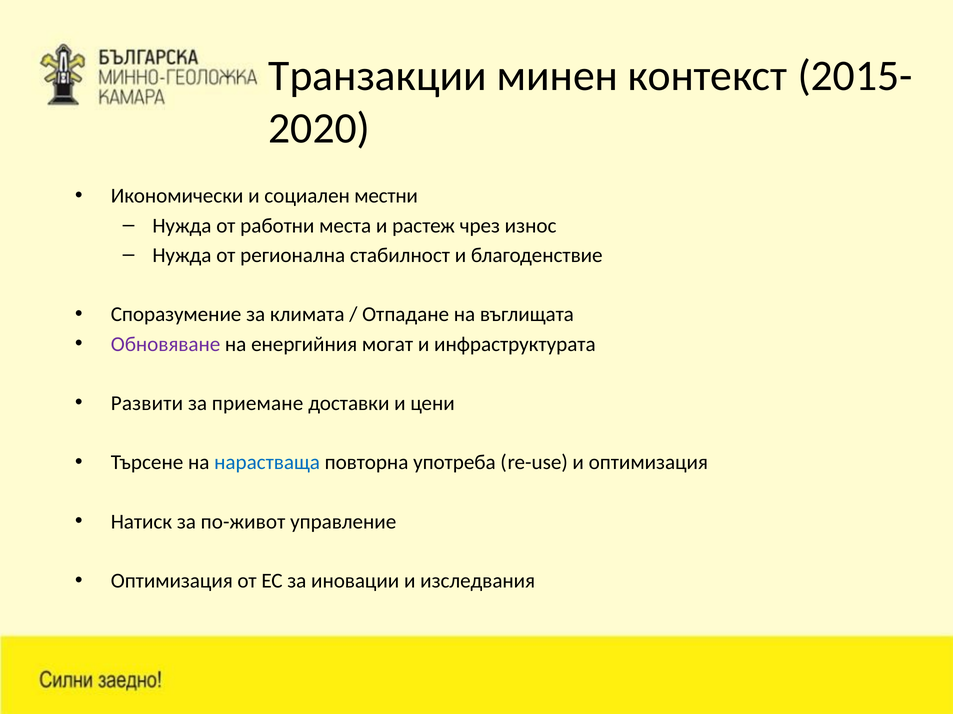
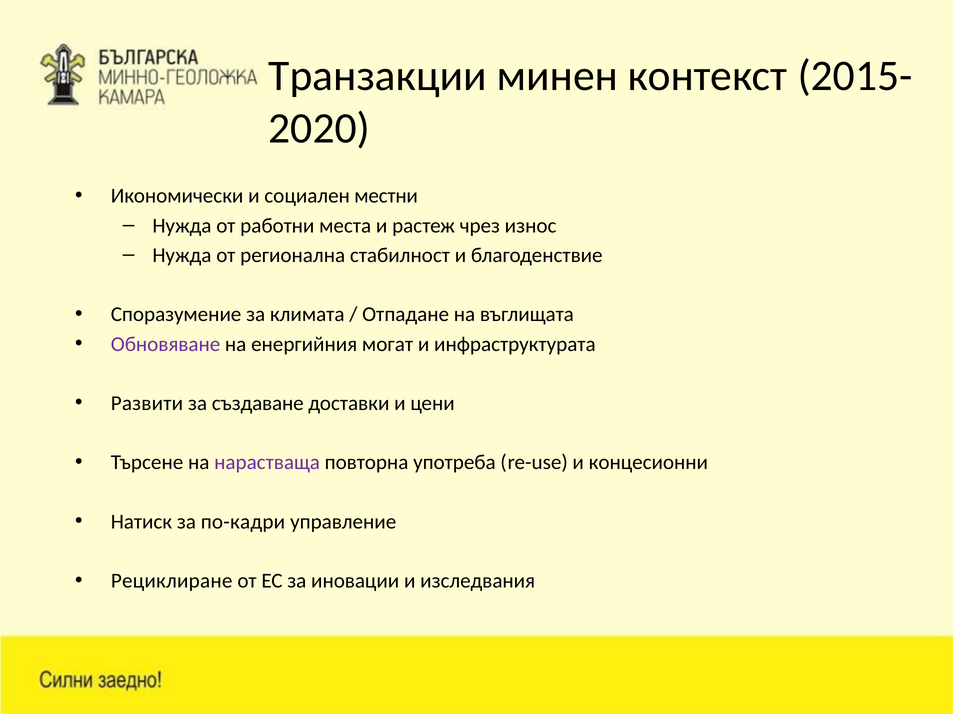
приемане: приемане -> създаване (258, 404)
нарастваща colour: blue -> purple (267, 463)
и оптимизация: оптимизация -> концесионни (648, 463)
по-живот: по-живот -> по-кадри (243, 522)
Оптимизация: Оптимизация -> Рециклиране (172, 582)
